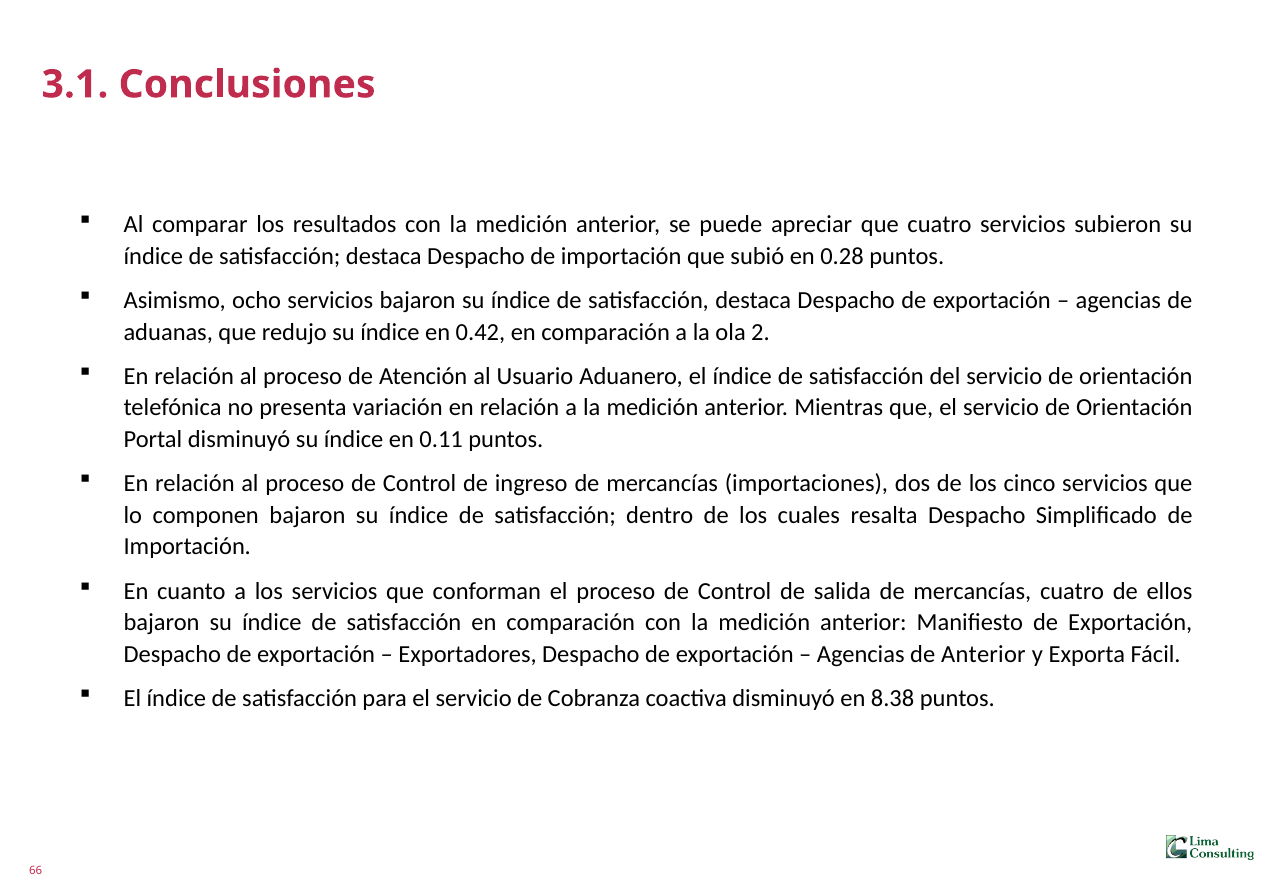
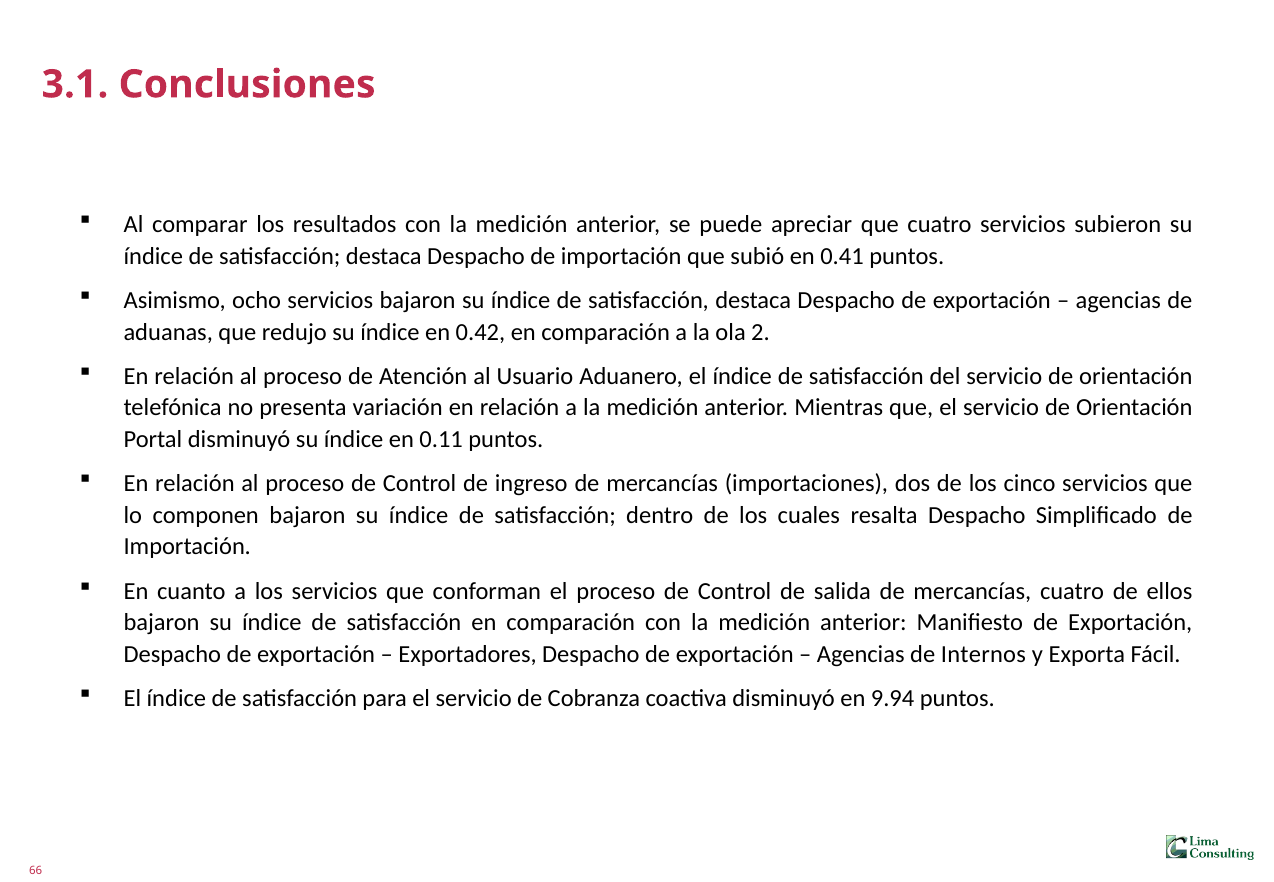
0.28: 0.28 -> 0.41 (842, 256)
de Anterior: Anterior -> Internos (983, 654)
8.38: 8.38 -> 9.94 (893, 699)
